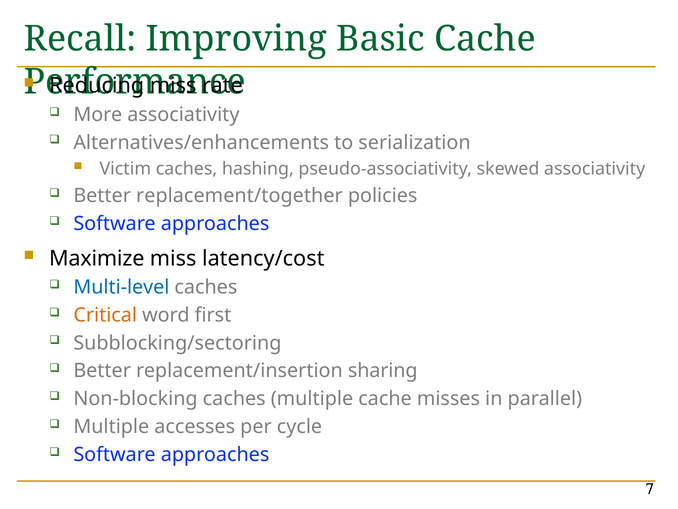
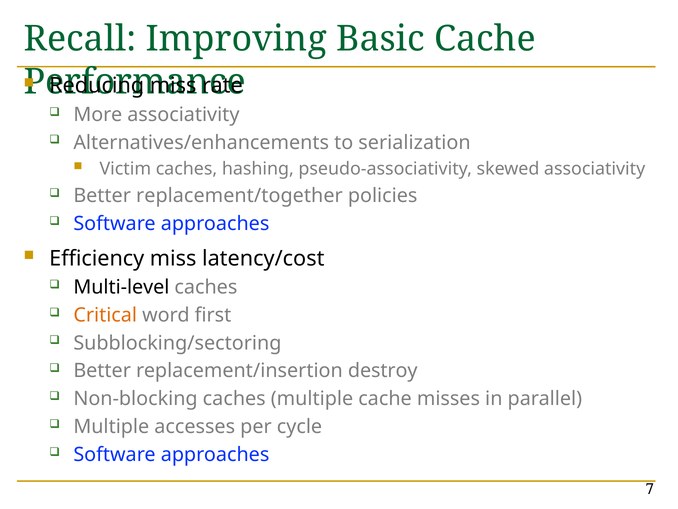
Maximize: Maximize -> Efficiency (97, 258)
Multi-level colour: blue -> black (121, 287)
sharing: sharing -> destroy (383, 371)
